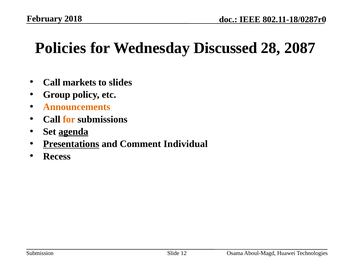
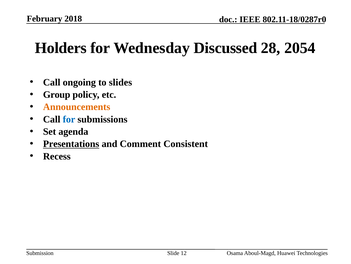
Policies: Policies -> Holders (61, 48)
2087: 2087 -> 2054 (300, 48)
markets: markets -> ongoing (79, 82)
for colour: orange -> blue (69, 119)
agenda underline: present -> none (73, 131)
Individual: Individual -> Consistent (186, 144)
